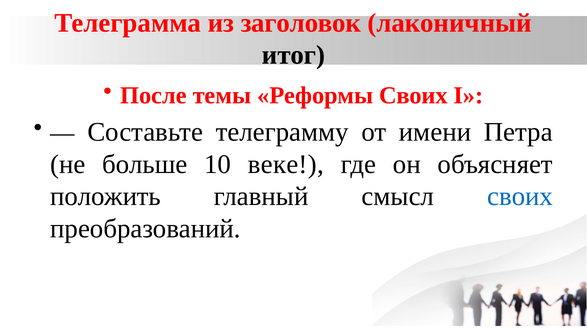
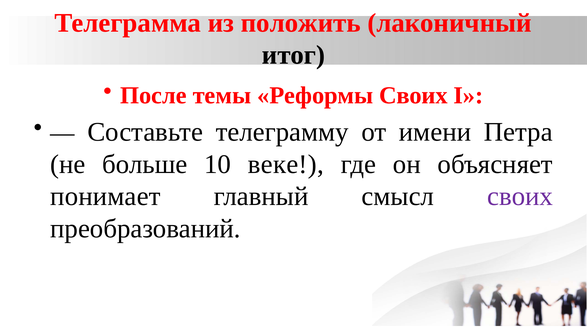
заголовок: заголовок -> положить (301, 23)
положить: положить -> понимает (105, 196)
своих colour: blue -> purple (520, 196)
